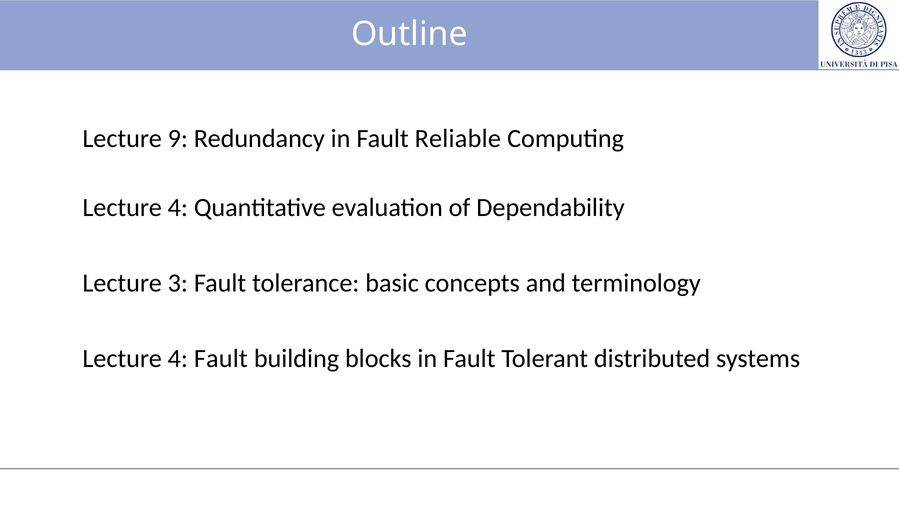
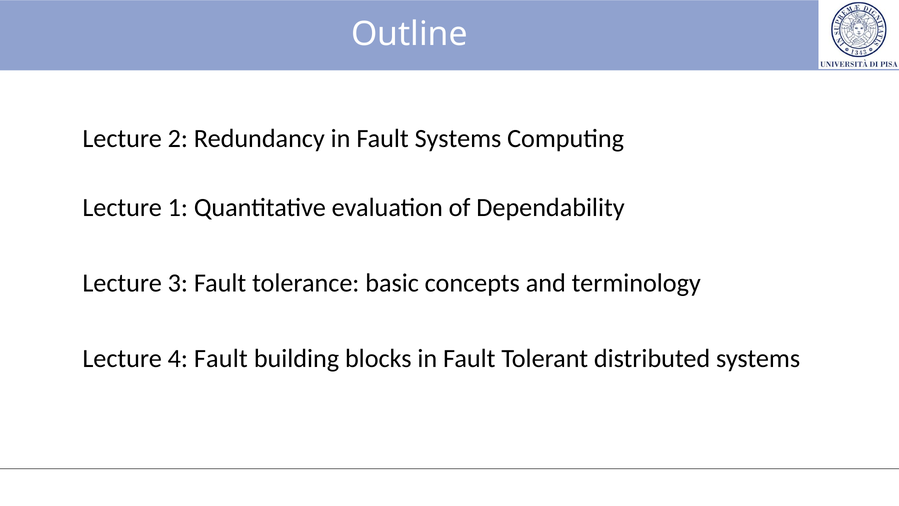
9: 9 -> 2 (178, 138)
Fault Reliable: Reliable -> Systems (458, 138)
4: 4 -> 1 (178, 207)
